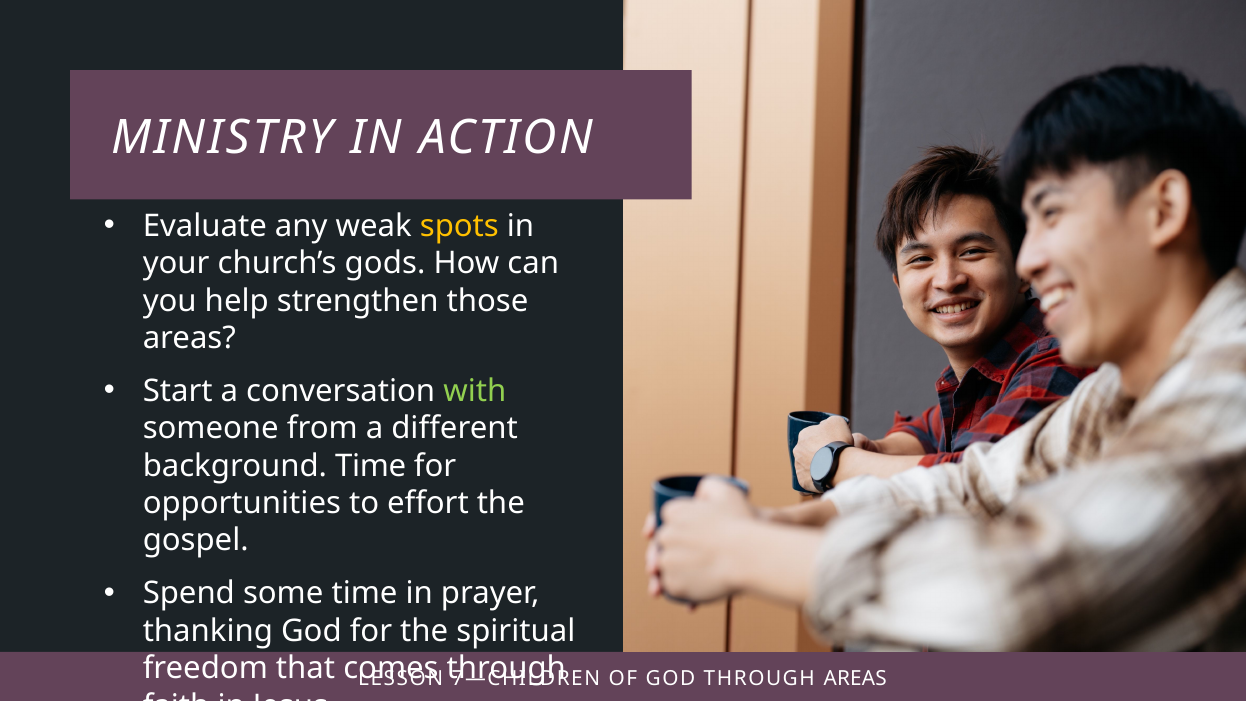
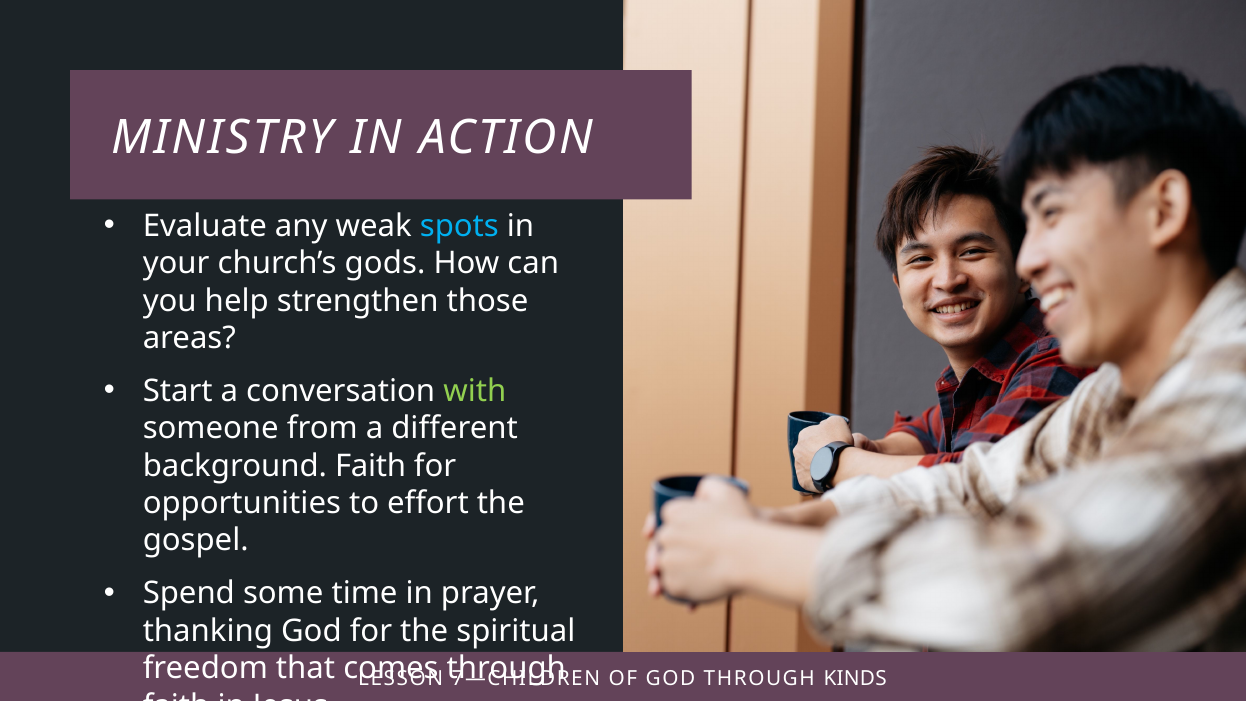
spots colour: yellow -> light blue (459, 226)
background Time: Time -> Faith (371, 466)
THROUGH AREAS: AREAS -> KINDS (855, 679)
